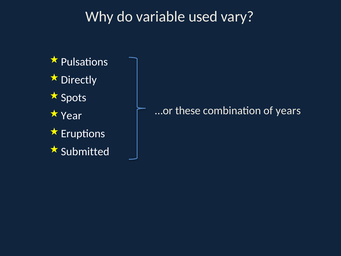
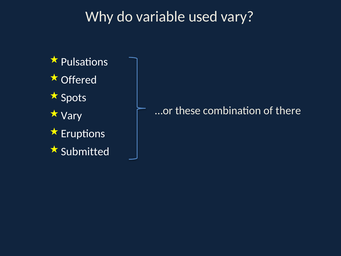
Directly: Directly -> Offered (79, 80)
years: years -> there (288, 111)
Year: Year -> Vary (71, 116)
